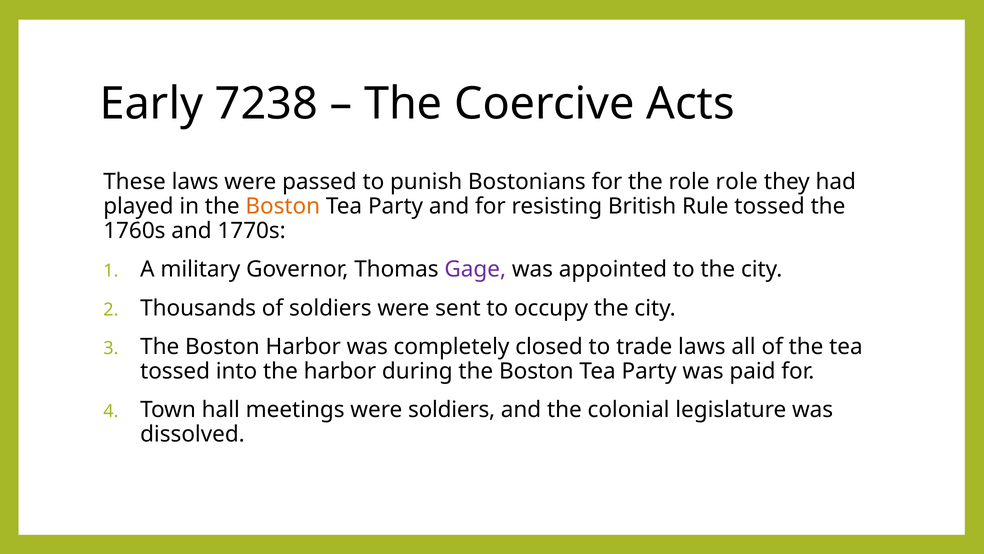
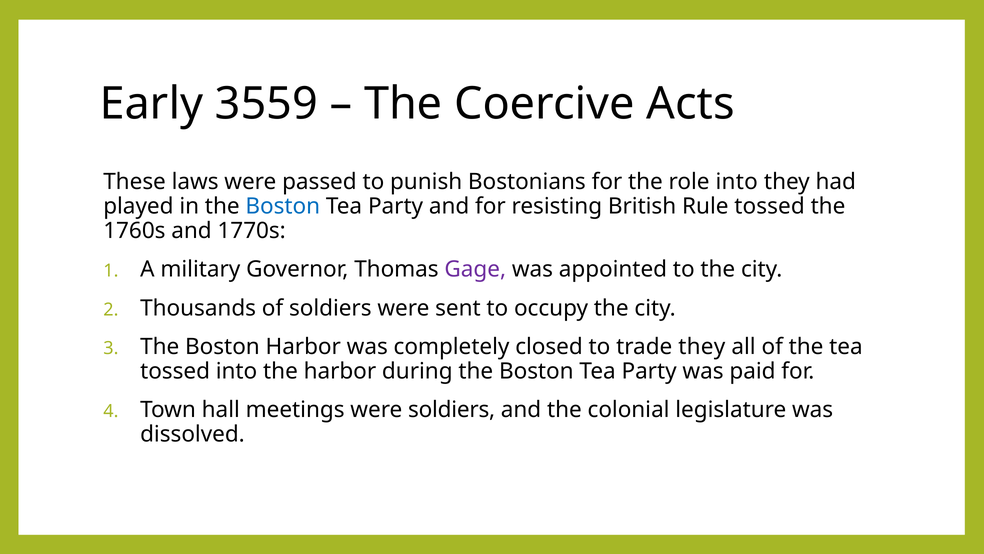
7238: 7238 -> 3559 (266, 104)
role role: role -> into (737, 182)
Boston colour: orange -> blue (283, 206)
trade laws: laws -> they (702, 347)
